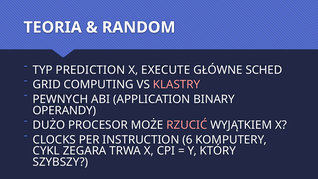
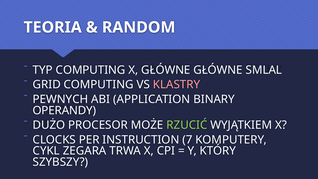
TYP PREDICTION: PREDICTION -> COMPUTING (91, 70)
X EXECUTE: EXECUTE -> GŁÓWNE (166, 70)
SCHED: SCHED -> SMLAL (264, 70)
RZUCIĆ colour: pink -> light green (187, 125)
6: 6 -> 7 (187, 140)
